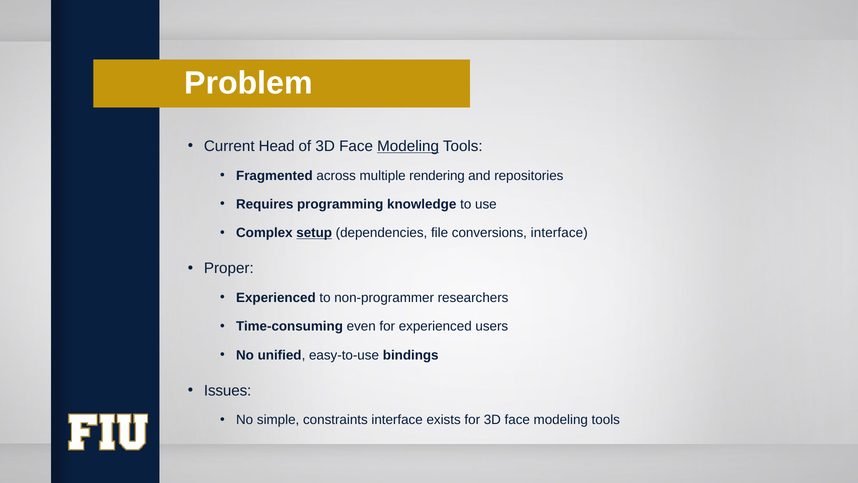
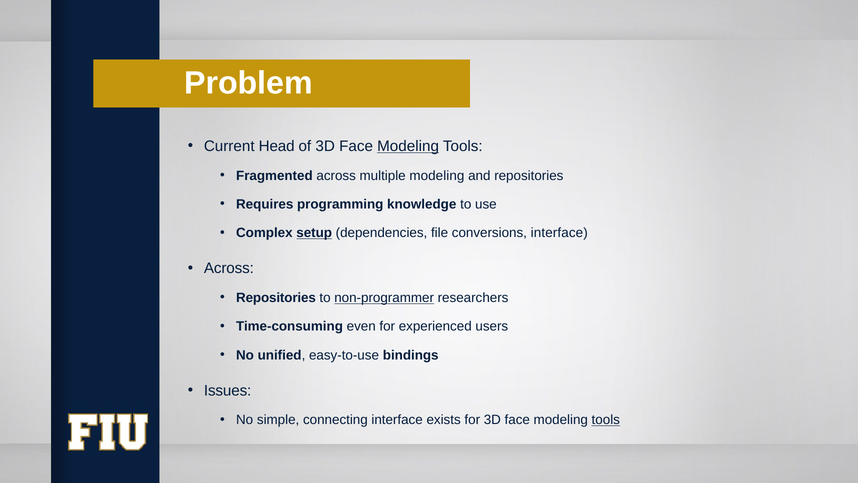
multiple rendering: rendering -> modeling (437, 176)
Proper: Proper -> Across (229, 268)
Experienced: Experienced -> Repositories (276, 298)
non-programmer underline: none -> present (384, 298)
constraints: constraints -> connecting (335, 420)
tools underline: none -> present (606, 420)
